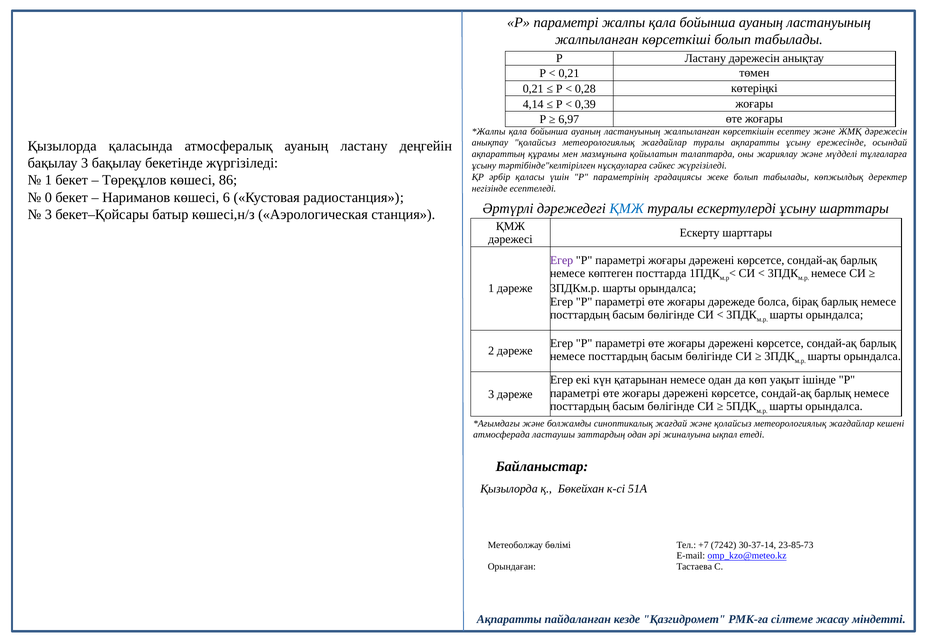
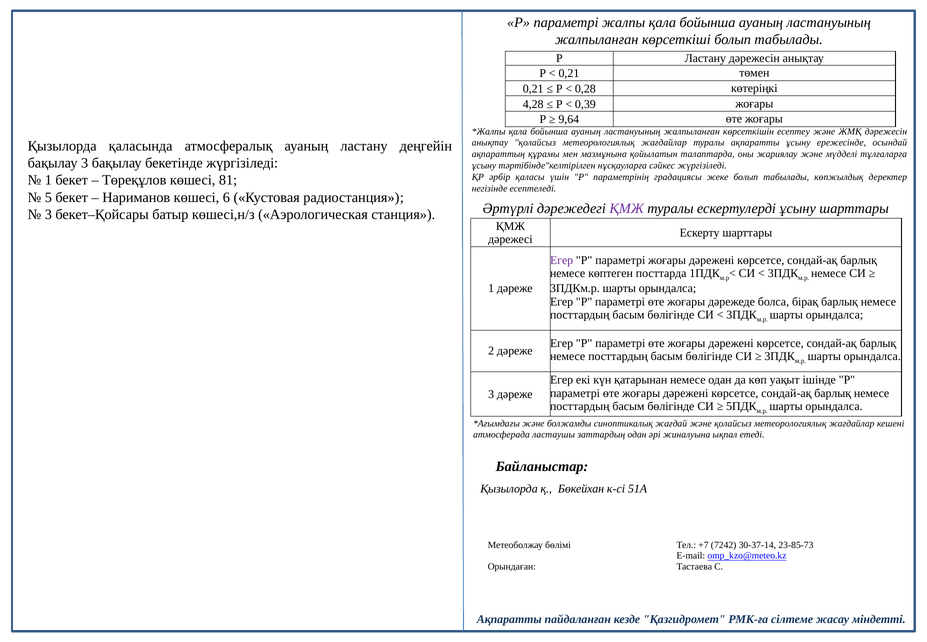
4,14: 4,14 -> 4,28 (533, 104)
6,97: 6,97 -> 9,64 (569, 119)
86: 86 -> 81 (228, 180)
0: 0 -> 5 (48, 197)
ҚМЖ colour: blue -> purple (627, 209)
